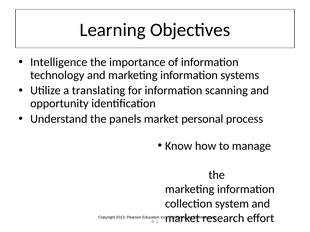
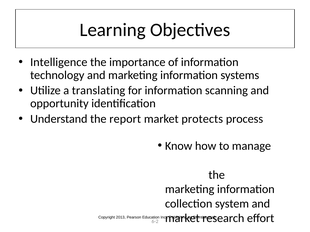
panels: panels -> report (125, 119)
personal: personal -> protects (202, 119)
